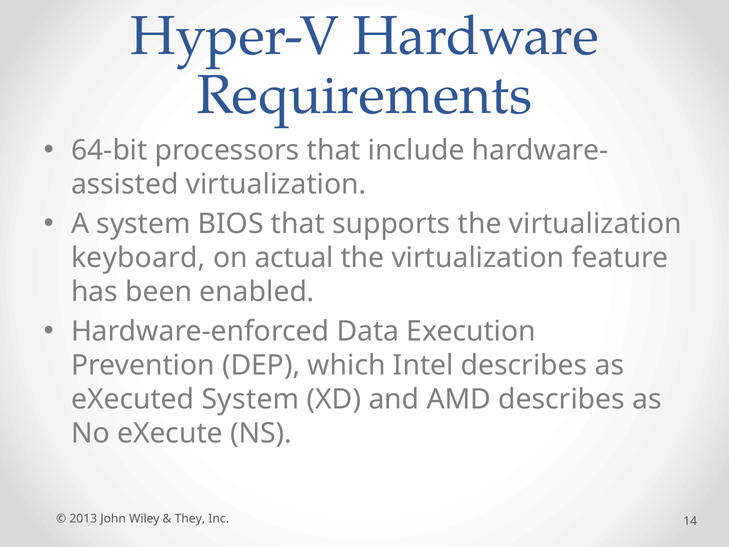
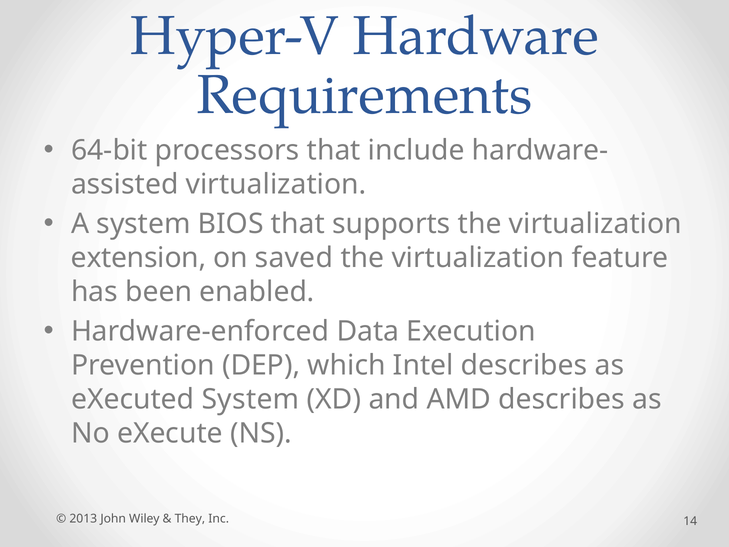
keyboard: keyboard -> extension (139, 258)
actual: actual -> saved (294, 258)
